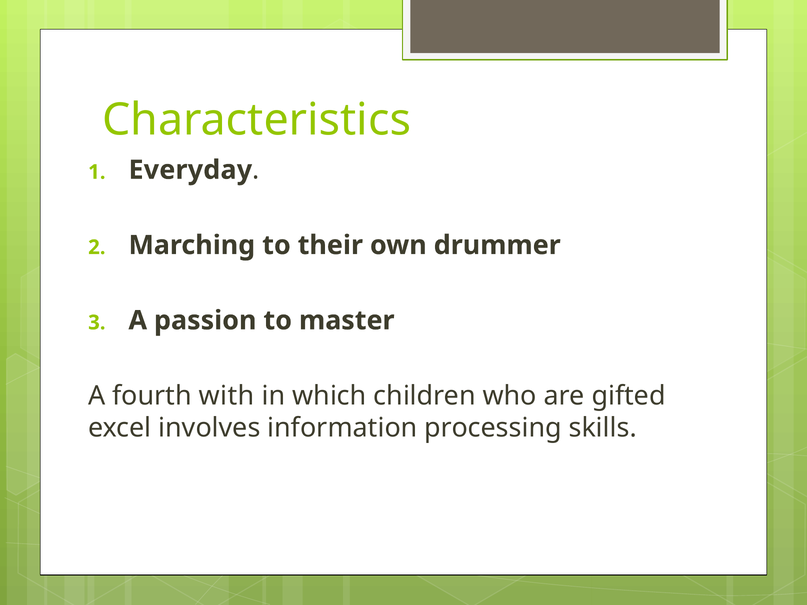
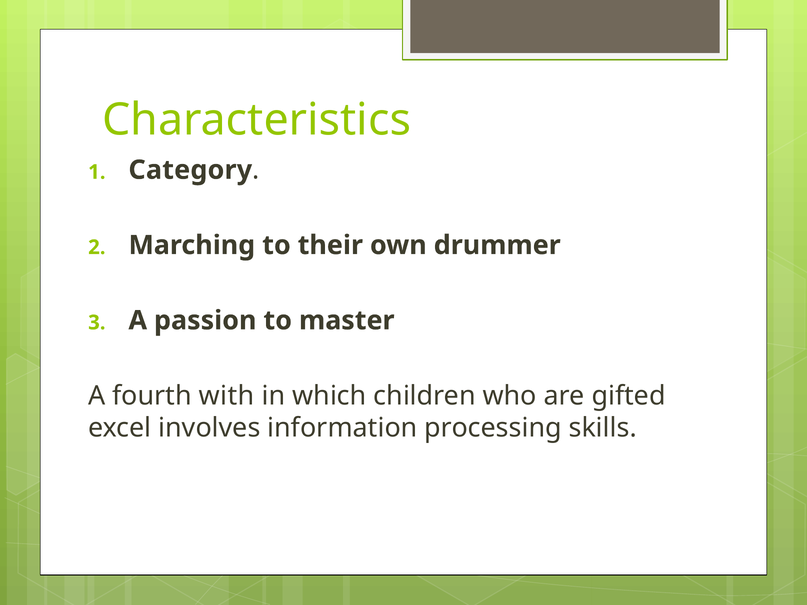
Everyday: Everyday -> Category (190, 170)
